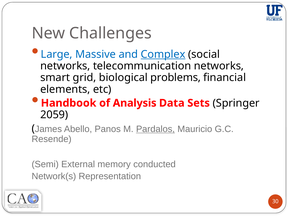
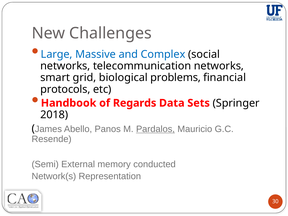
Complex underline: present -> none (163, 54)
elements: elements -> protocols (65, 89)
Analysis: Analysis -> Regards (135, 103)
2059: 2059 -> 2018 (54, 115)
